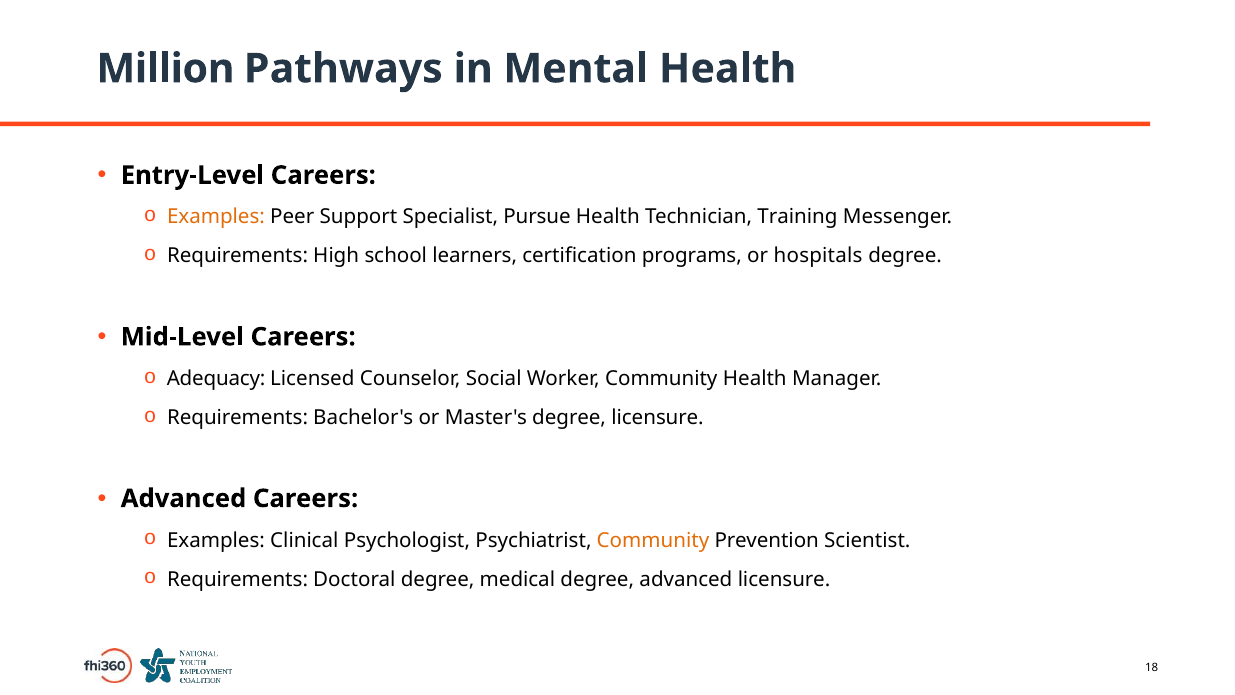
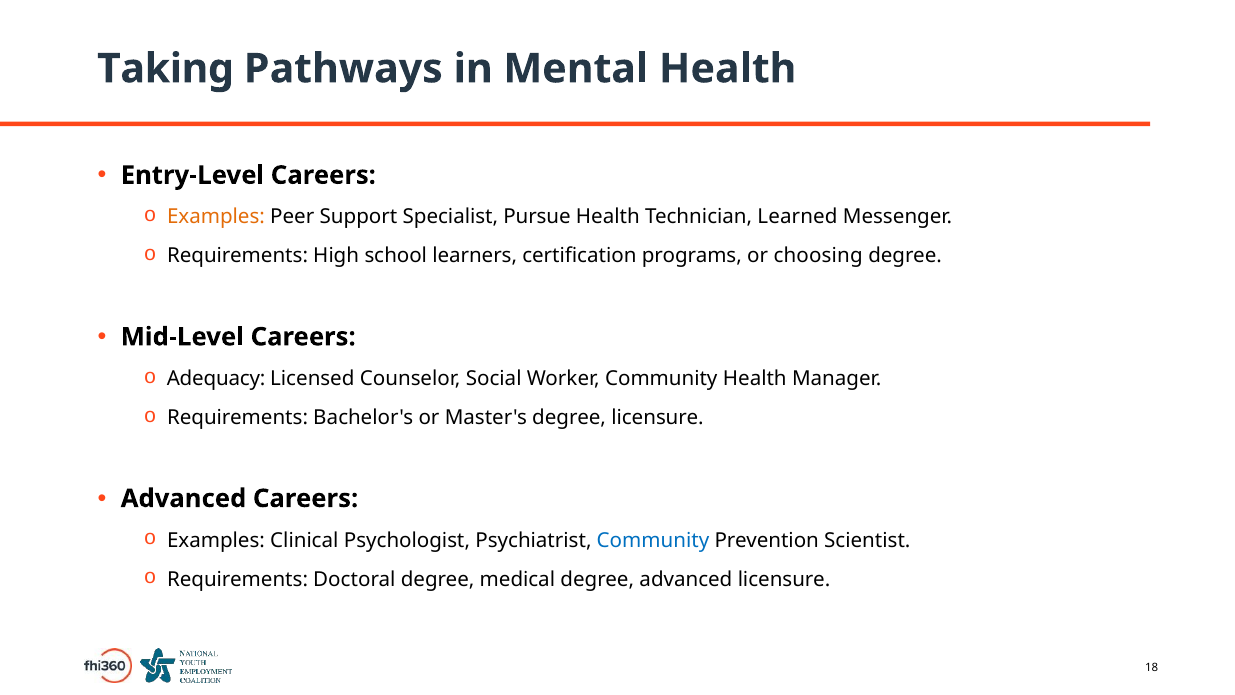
Million: Million -> Taking (165, 69)
Training: Training -> Learned (797, 217)
hospitals: hospitals -> choosing (818, 256)
Community colour: orange -> blue (653, 540)
